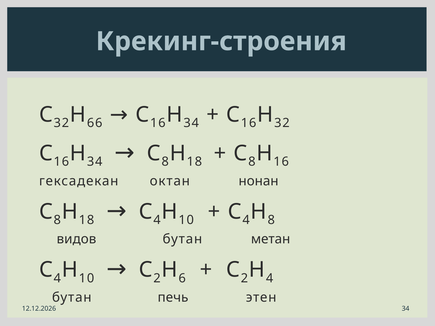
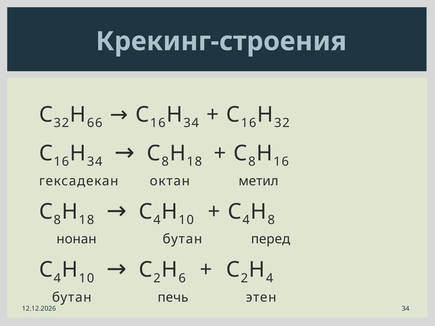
нонан: нонан -> метил (259, 181)
видов: видов -> нонан (76, 239)
метан: метан -> перед (271, 239)
